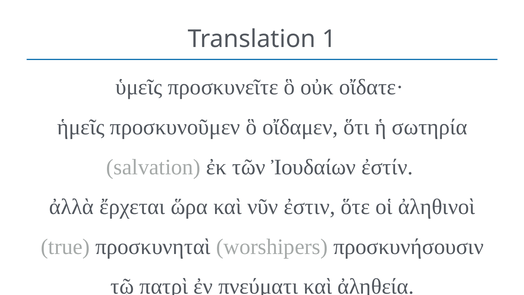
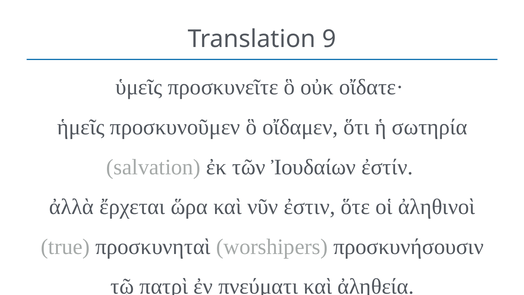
1: 1 -> 9 (329, 39)
